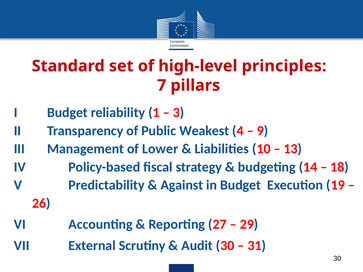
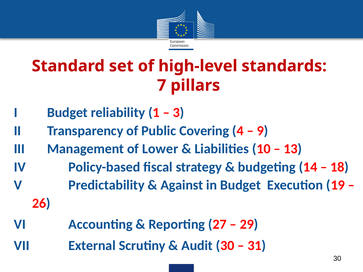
principles: principles -> standards (284, 66)
Weakest: Weakest -> Covering (204, 131)
